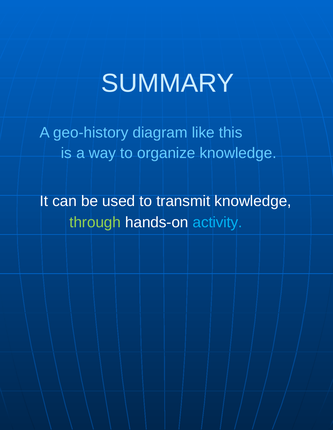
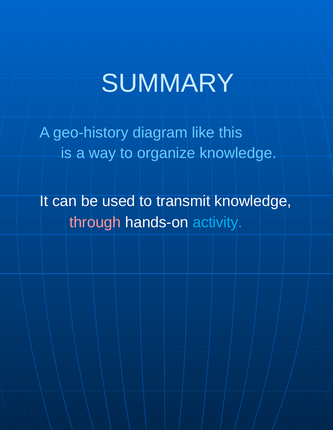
through colour: light green -> pink (95, 223)
